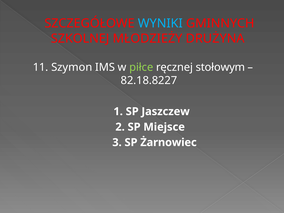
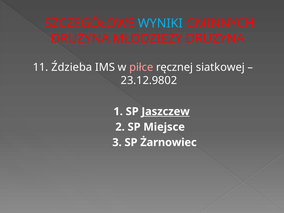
SZKOLNEJ: SZKOLNEJ -> DRUŻYNA (80, 38)
Szymon: Szymon -> Ździeba (72, 67)
piłce colour: light green -> pink (141, 67)
stołowym: stołowym -> siatkowej (220, 67)
82.18.8227: 82.18.8227 -> 23.12.9802 (149, 81)
Jaszczew underline: none -> present (166, 111)
